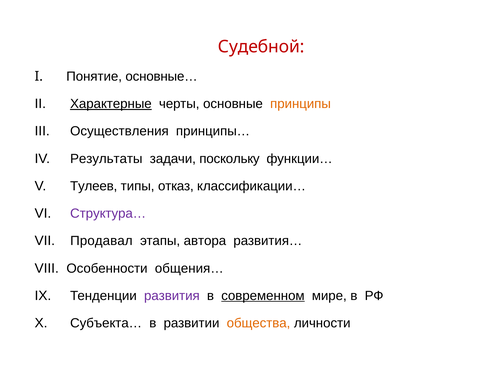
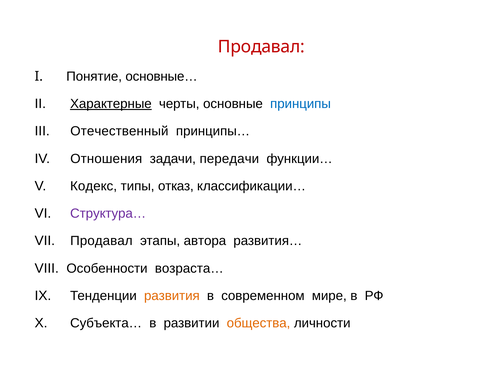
Судебной: Судебной -> Продавал (261, 47)
принципы colour: orange -> blue (301, 104)
Осуществления: Осуществления -> Отечественный (119, 131)
Результаты: Результаты -> Отношения (106, 159)
поскольку: поскольку -> передачи (229, 159)
Тулеев: Тулеев -> Кодекс (94, 186)
общения…: общения… -> возраста… (189, 269)
развития colour: purple -> orange (172, 296)
современном underline: present -> none (263, 296)
